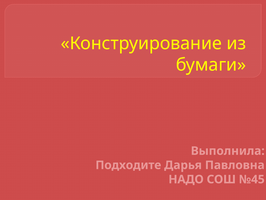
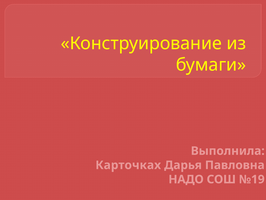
Подходите: Подходите -> Карточках (128, 165)
№45: №45 -> №19 (252, 179)
